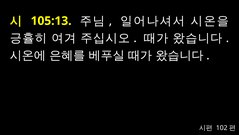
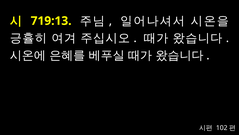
105:13: 105:13 -> 719:13 (51, 21)
